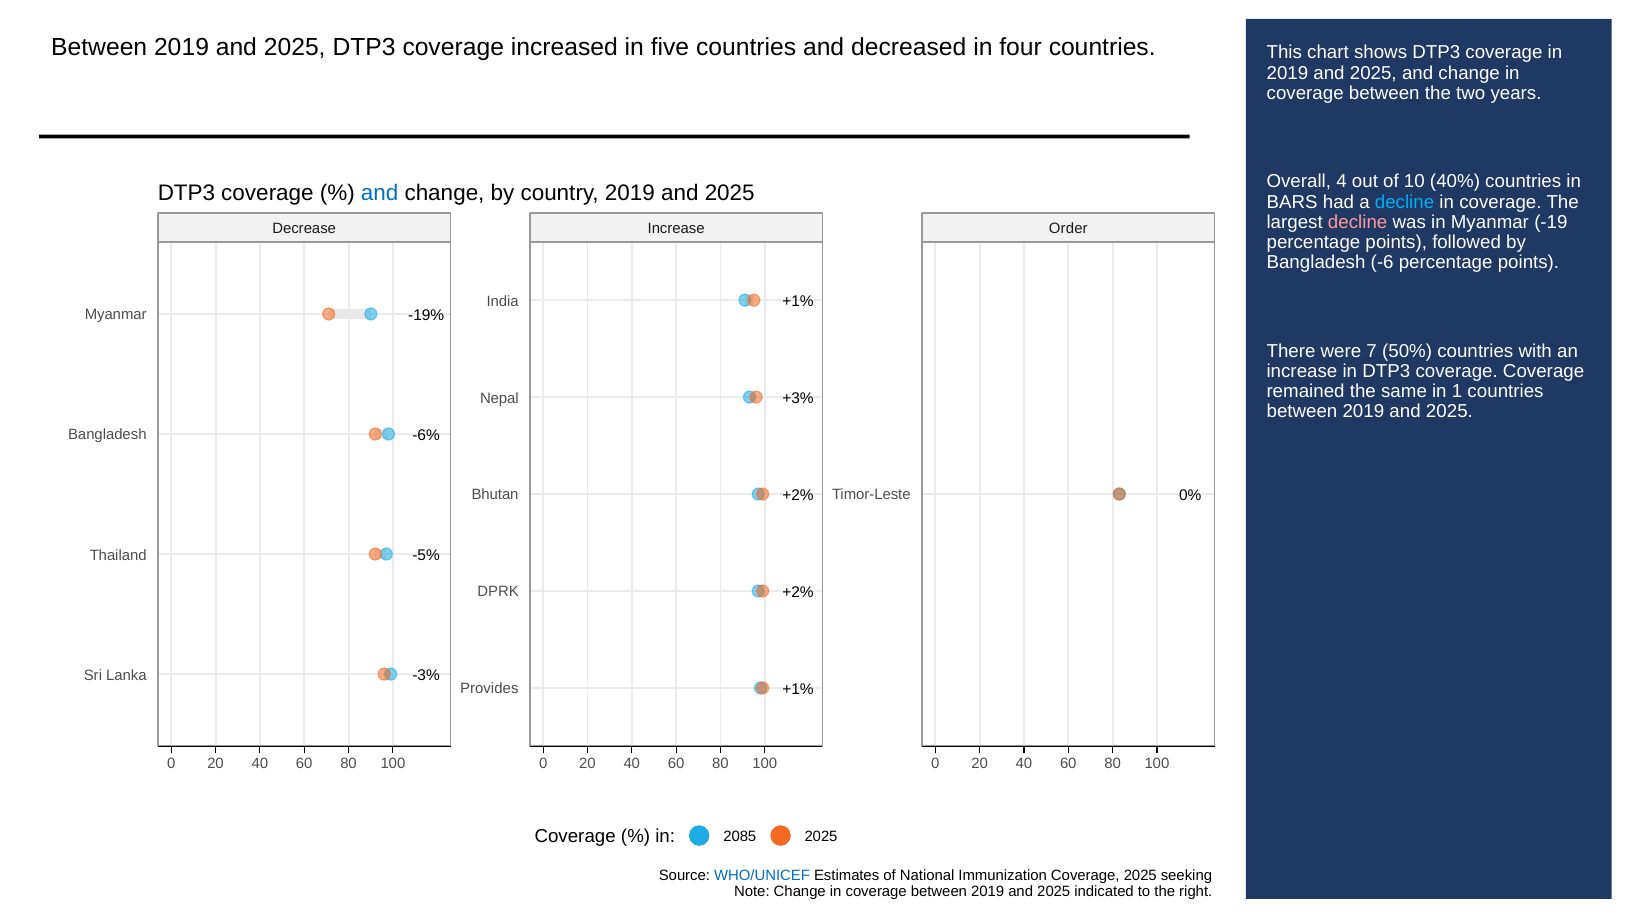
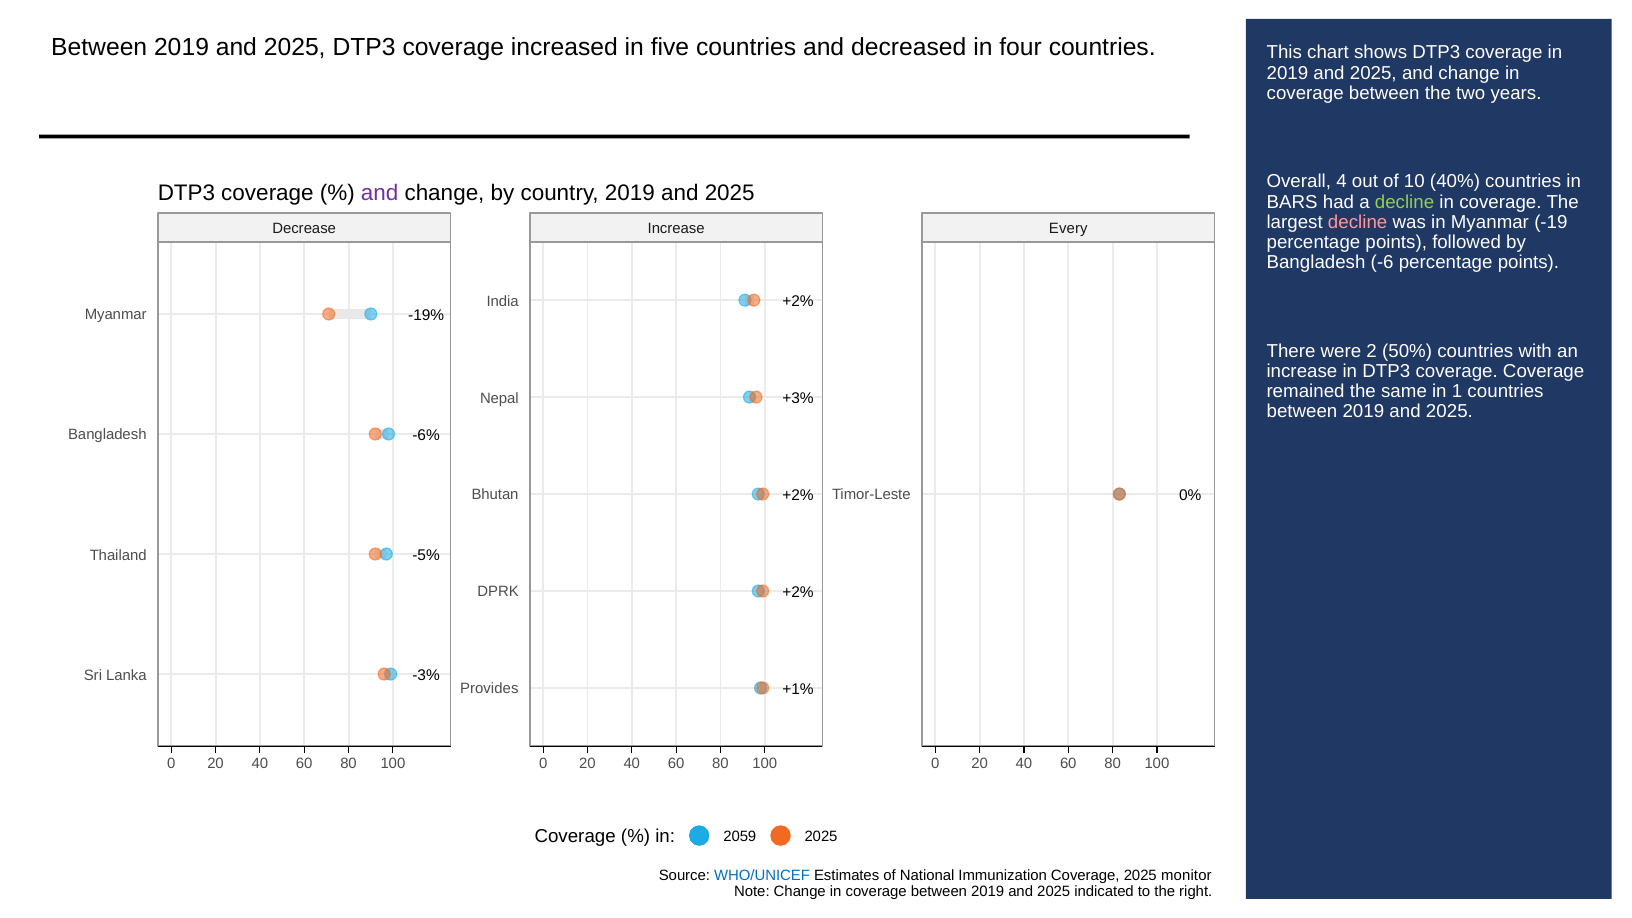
and colour: blue -> purple (380, 193)
decline colour: light blue -> light green (1405, 202)
Order: Order -> Every (1068, 229)
+1%: +1% -> +2% (798, 301)
7: 7 -> 2 (1372, 351)
2085: 2085 -> 2059 (740, 837)
seeking: seeking -> monitor (1186, 875)
